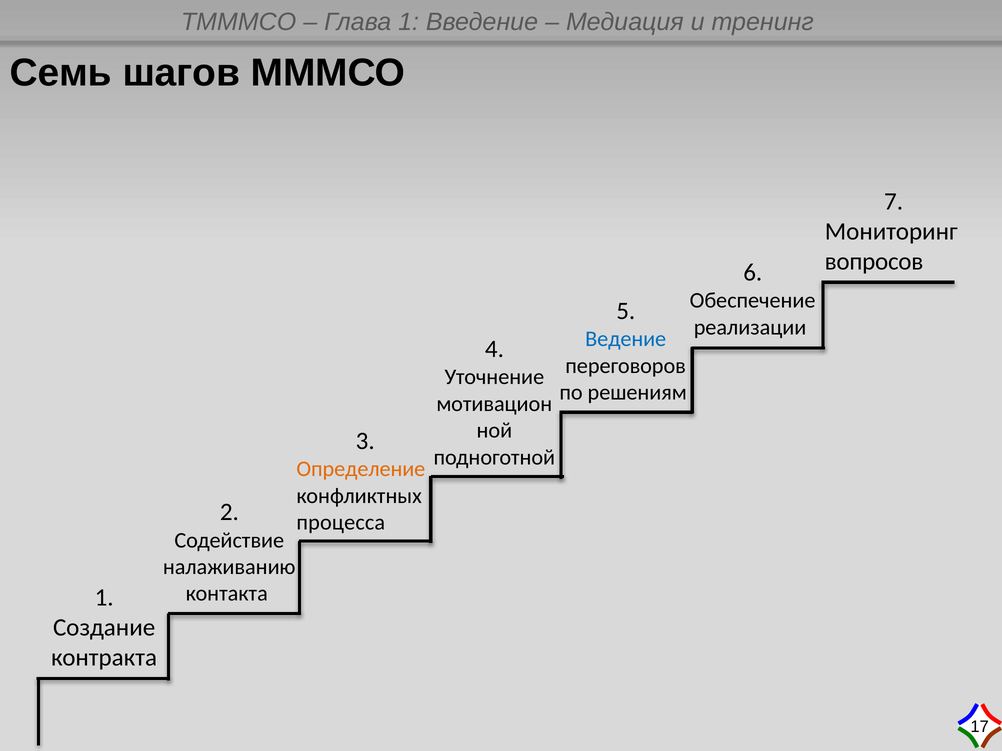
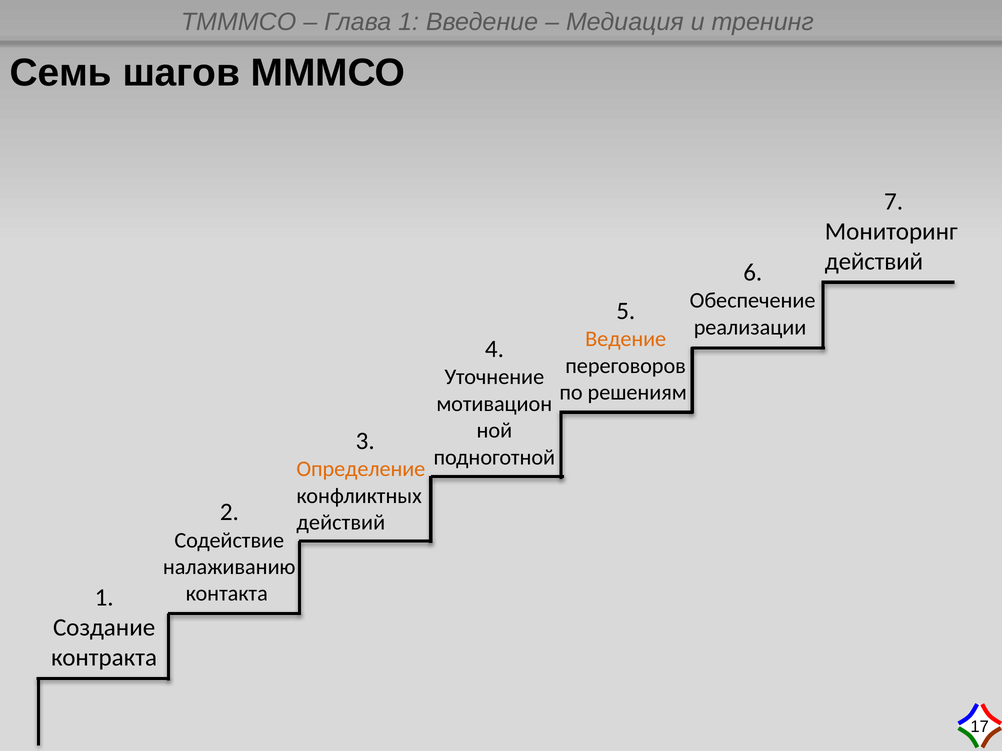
вопросов: вопросов -> действий (874, 262)
Ведение colour: blue -> orange (626, 339)
процесса: процесса -> действий (341, 523)
